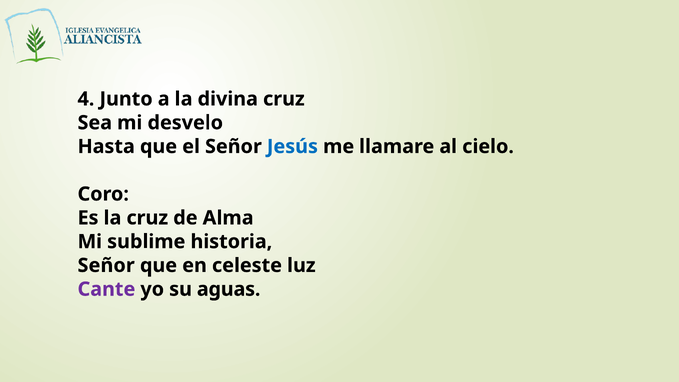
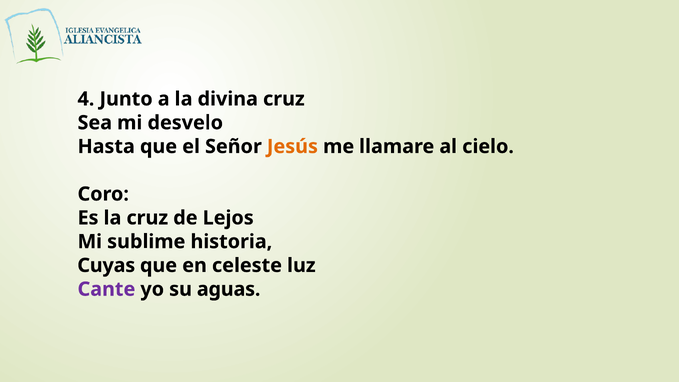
Jesús colour: blue -> orange (292, 146)
Alma: Alma -> Lejos (228, 218)
Señor: Señor -> Cuyas (106, 265)
